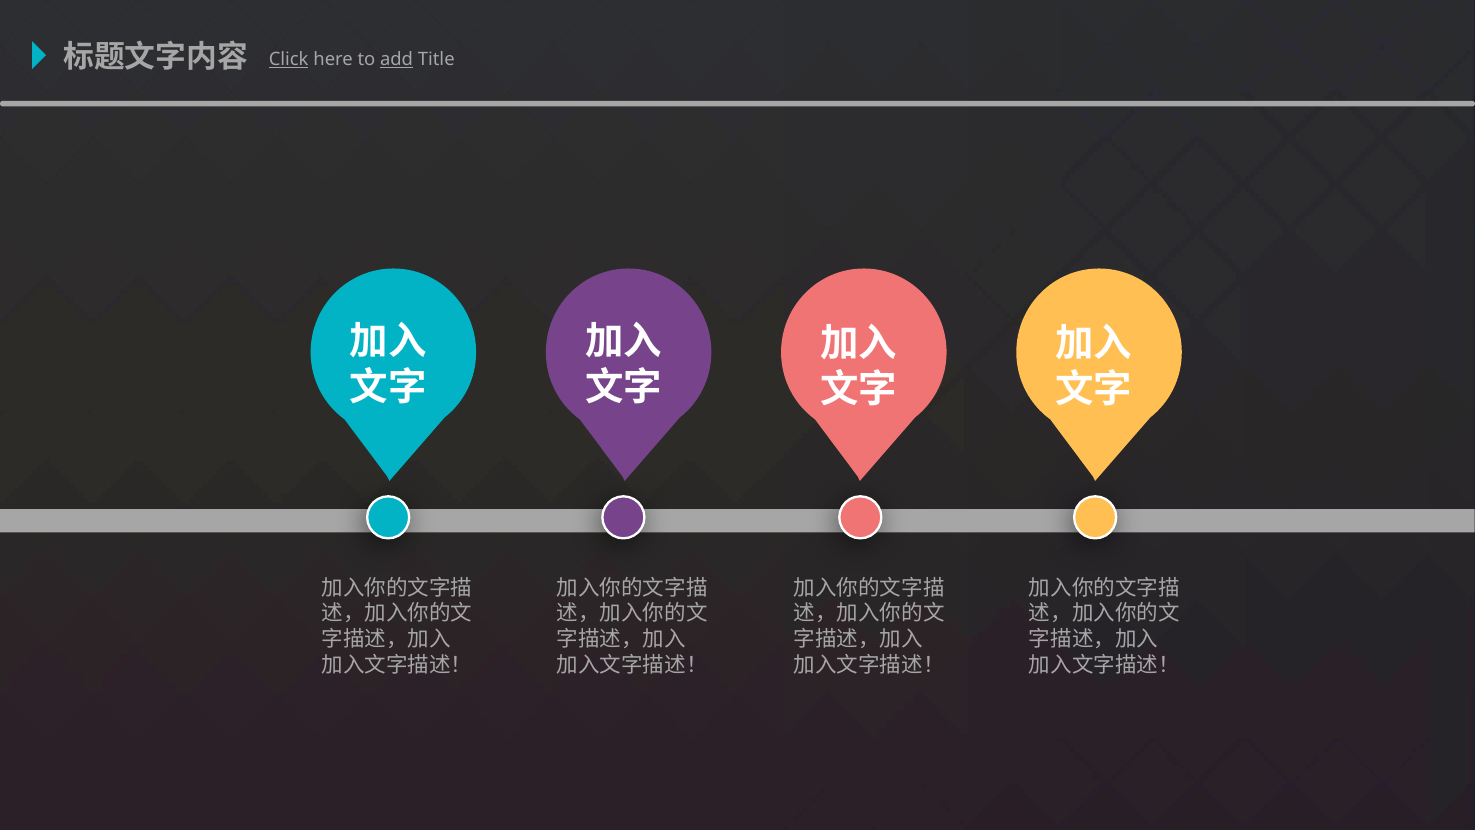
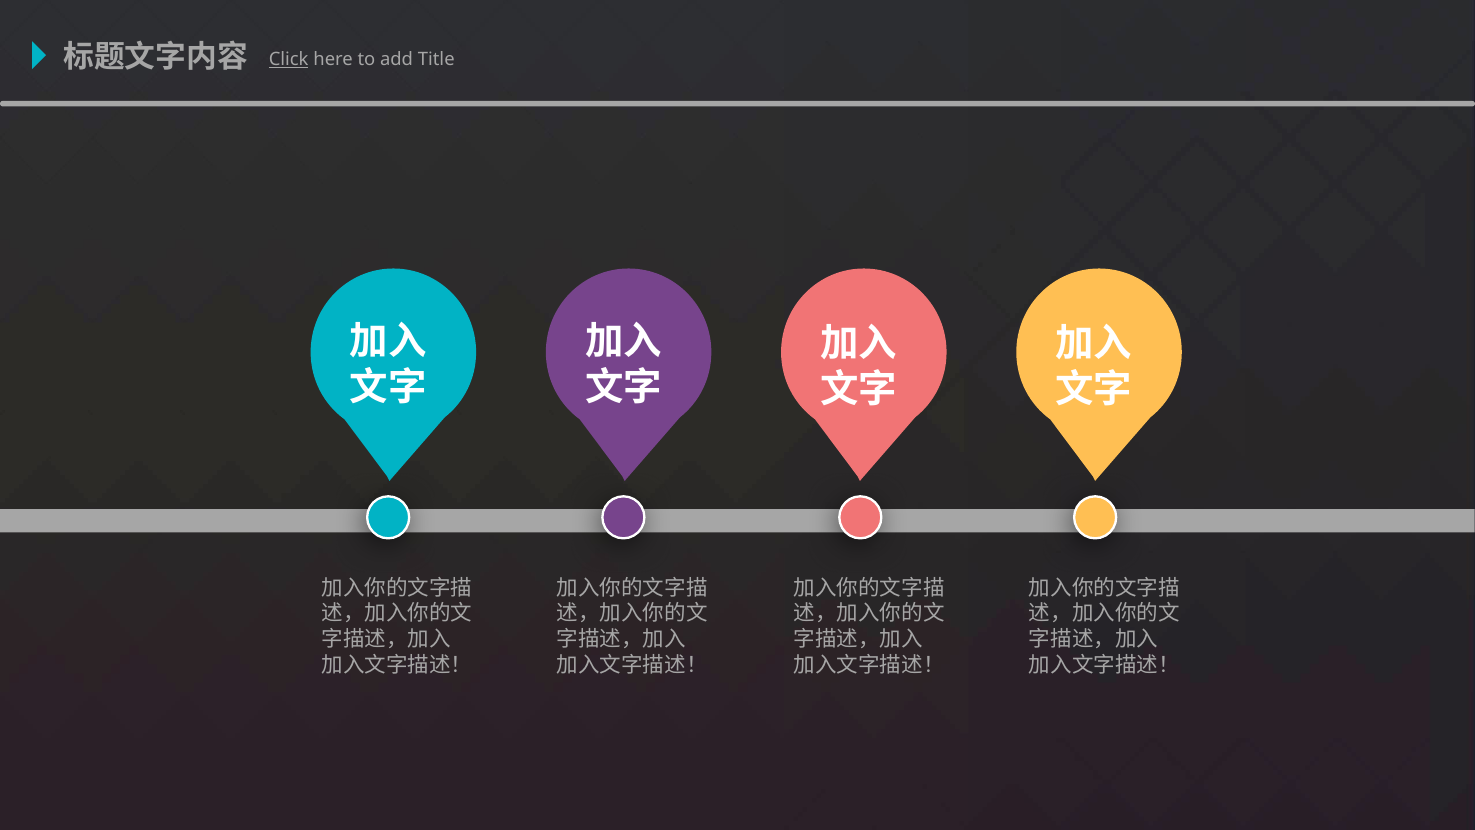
add underline: present -> none (397, 59)
